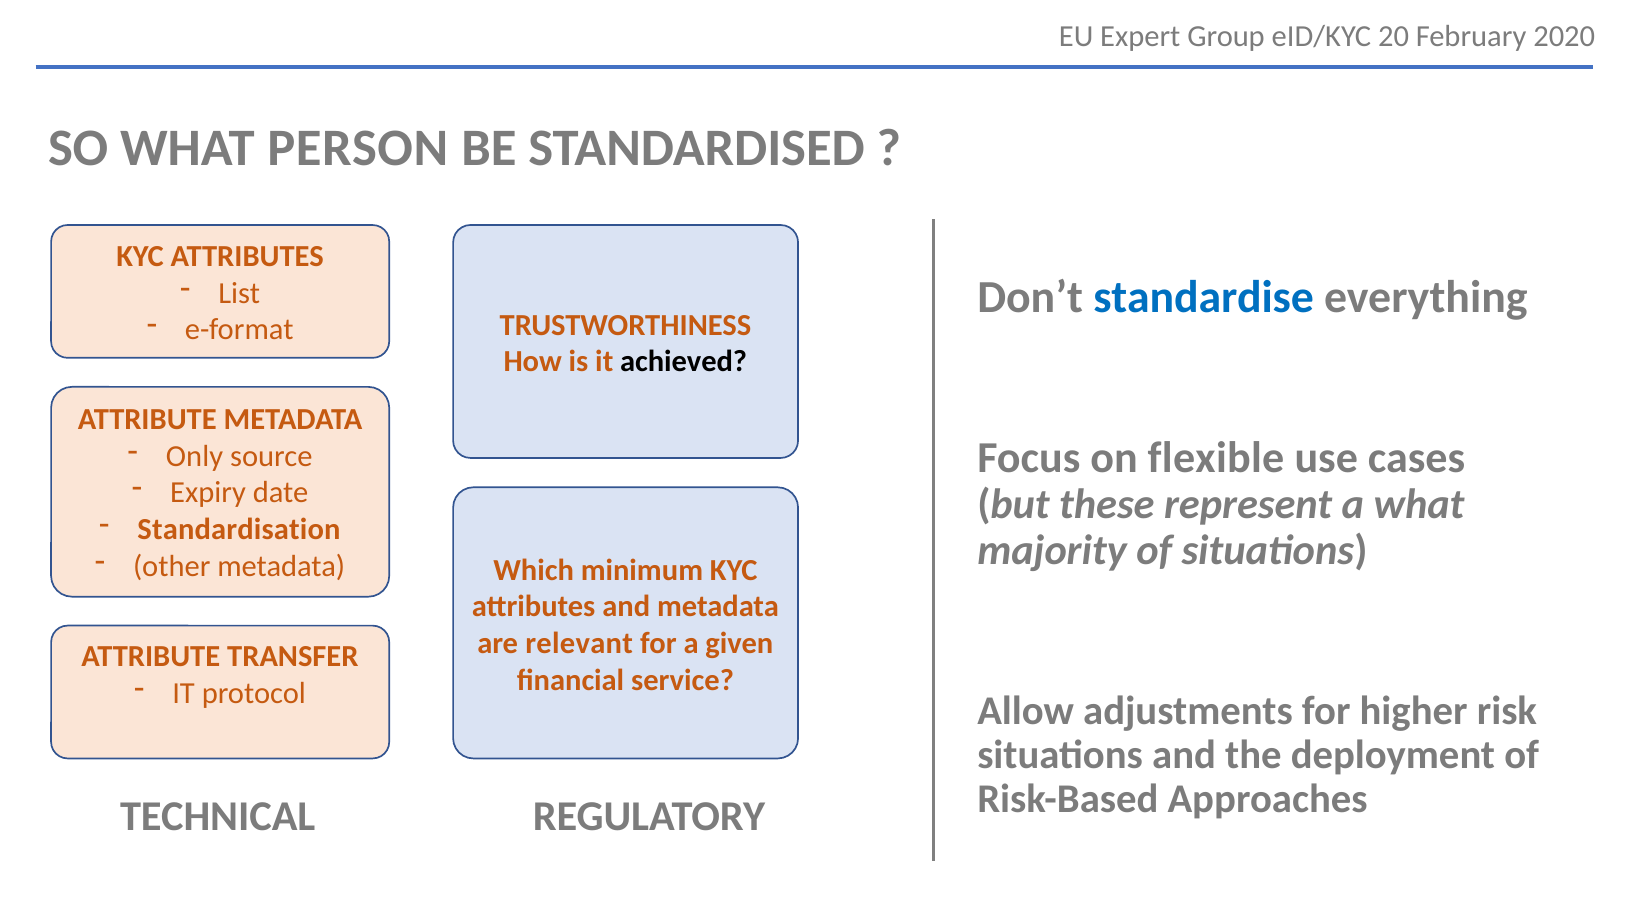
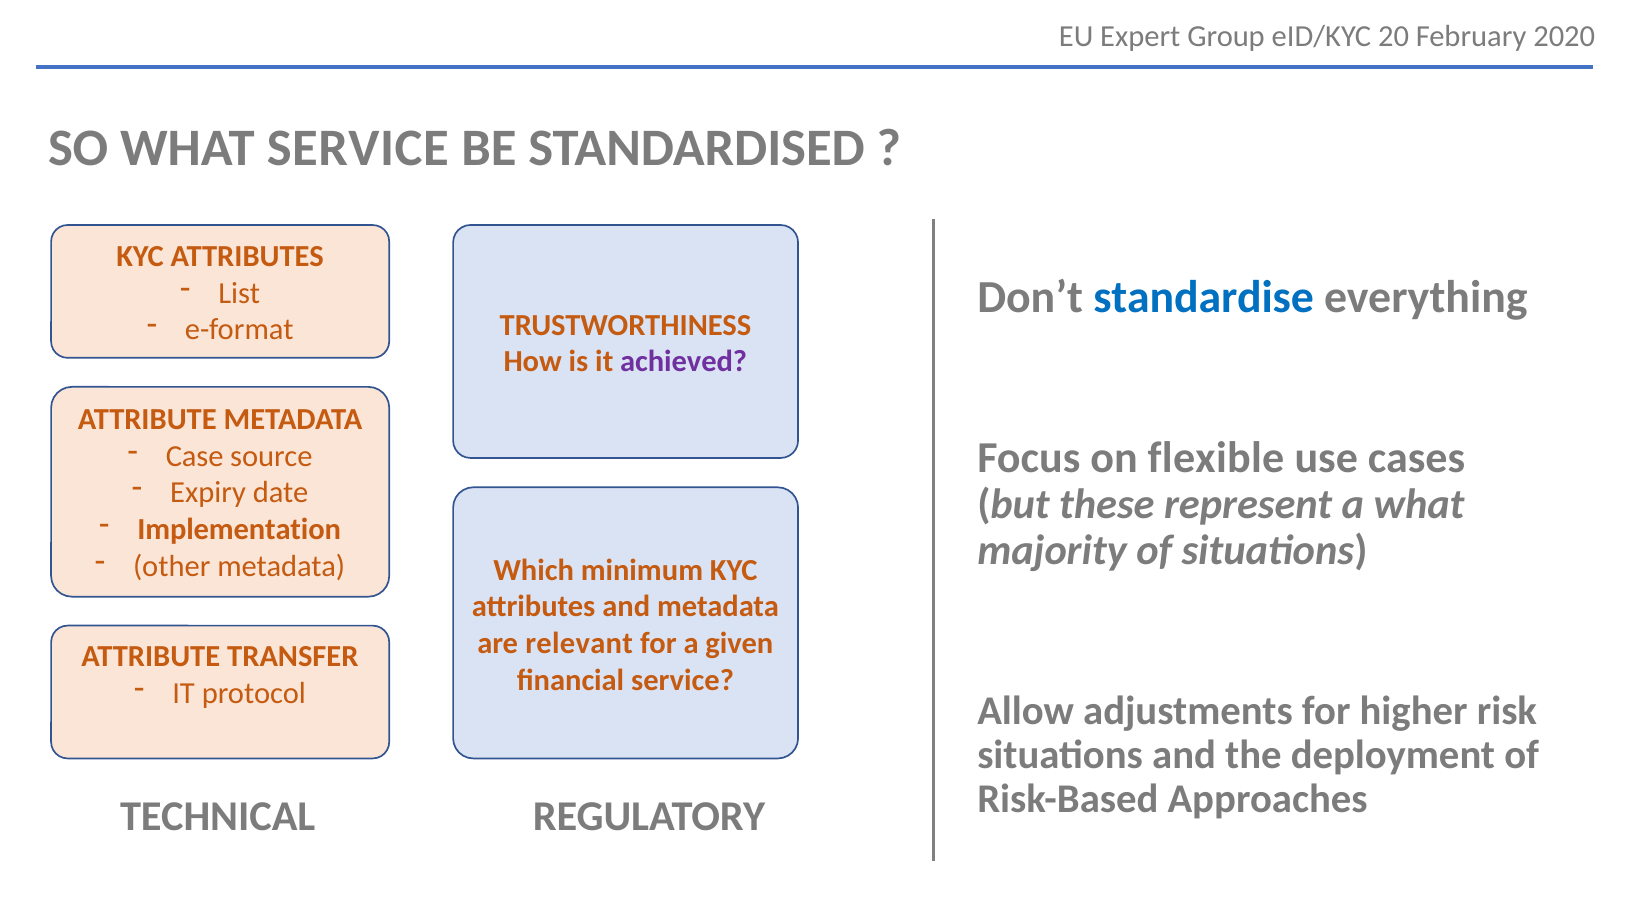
WHAT PERSON: PERSON -> SERVICE (358, 148)
achieved colour: black -> purple (684, 362)
Only: Only -> Case (195, 456)
Standardisation: Standardisation -> Implementation (239, 530)
